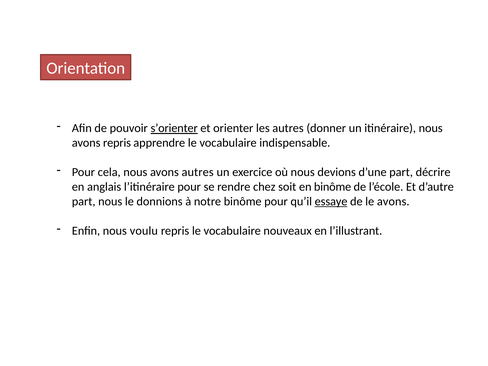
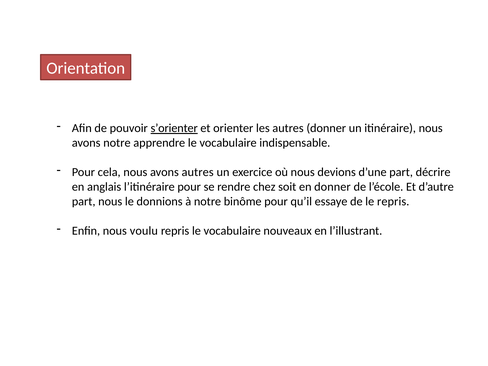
avons repris: repris -> notre (117, 143)
en binôme: binôme -> donner (332, 187)
essaye underline: present -> none (331, 201)
le avons: avons -> repris (393, 201)
